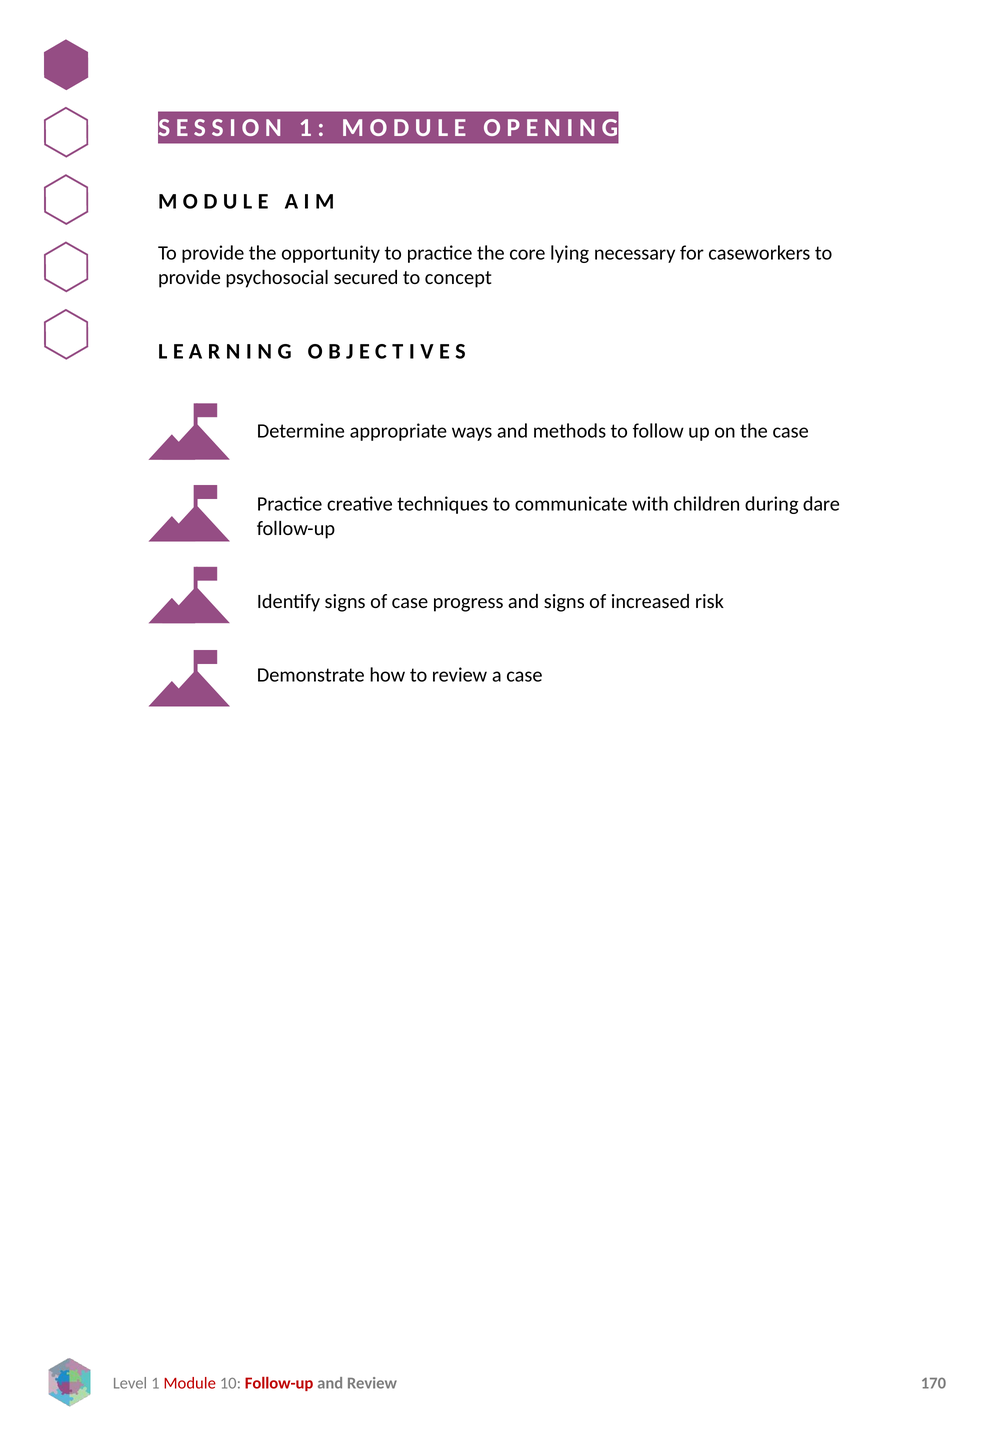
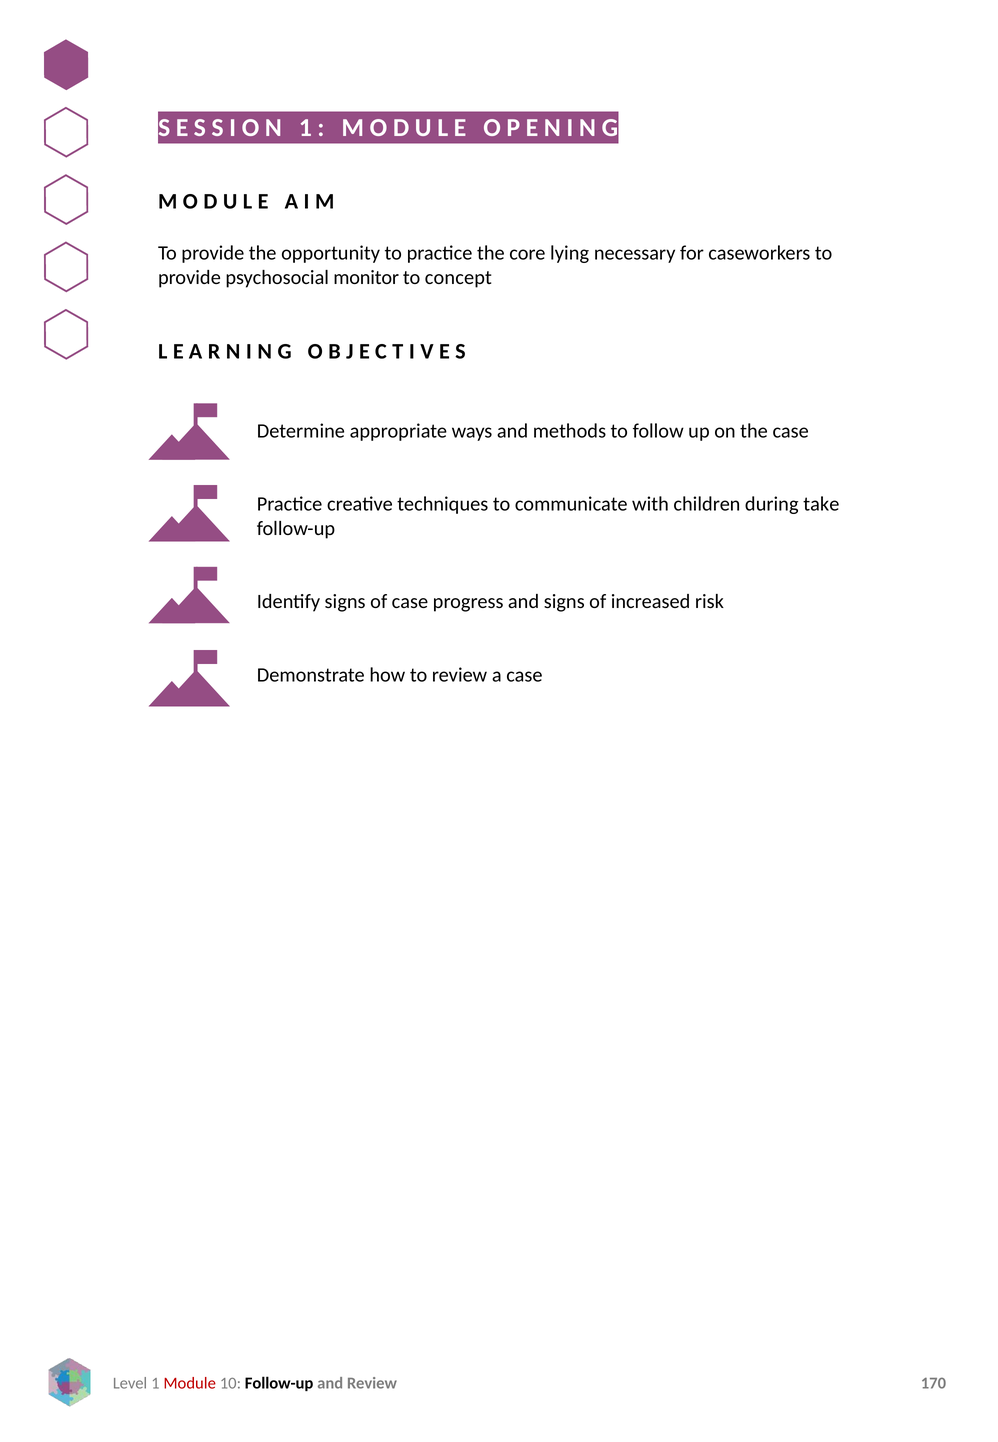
secured: secured -> monitor (366, 277)
dare: dare -> take (821, 504)
Follow-up colour: red -> black (279, 1383)
